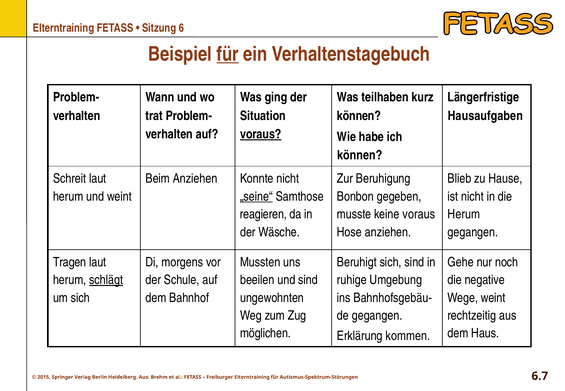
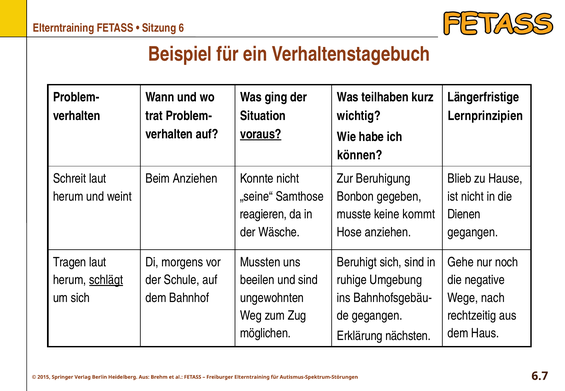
für underline: present -> none (228, 54)
können: können -> wichtig (359, 116)
Hausaufgaben: Hausaufgaben -> Lernprinzipien (485, 116)
„seine“ underline: present -> none (256, 197)
keine voraus: voraus -> kommt (419, 214)
Herum: Herum -> Dienen (464, 214)
Wege weint: weint -> nach (493, 298)
kommen: kommen -> nächsten (408, 336)
